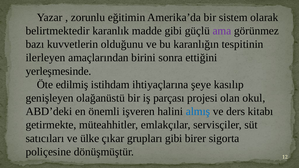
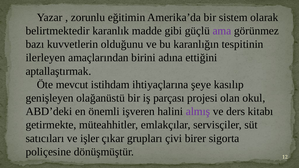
sonra: sonra -> adına (171, 58)
yerleşmesinde: yerleşmesinde -> aptallaştırmak (58, 71)
edilmiş: edilmiş -> mevcut (72, 85)
almış colour: blue -> purple (198, 112)
ülke: ülke -> işler (90, 138)
grupları gibi: gibi -> çivi (174, 138)
